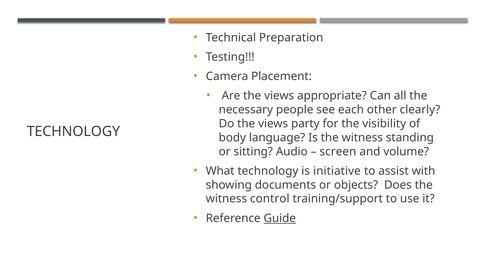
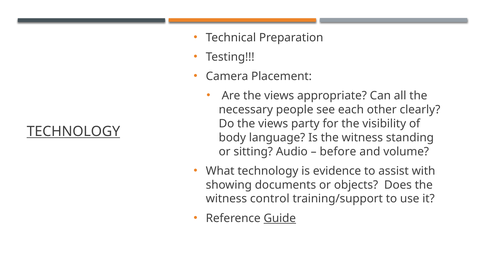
TECHNOLOGY underline: none -> present (73, 131)
screen: screen -> before (338, 151)
initiative: initiative -> evidence (337, 171)
